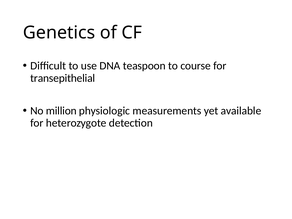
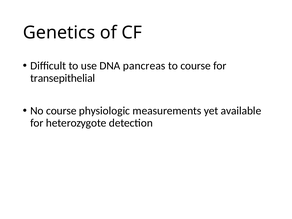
teaspoon: teaspoon -> pancreas (144, 66)
No million: million -> course (61, 111)
